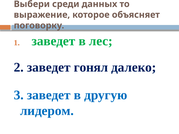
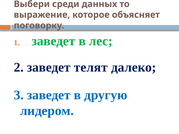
гонял: гонял -> телят (91, 67)
